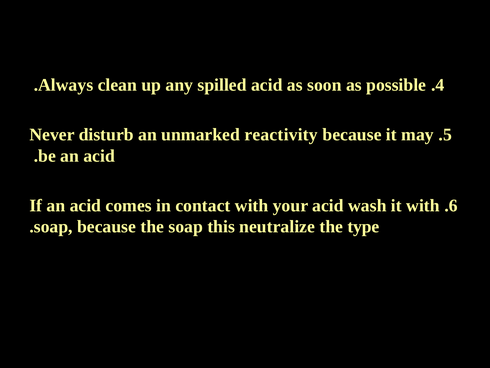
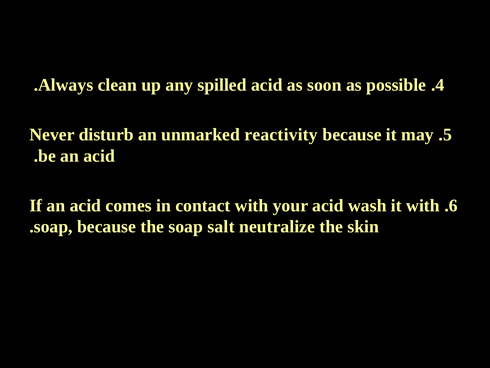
this: this -> salt (221, 226)
type: type -> skin (363, 226)
